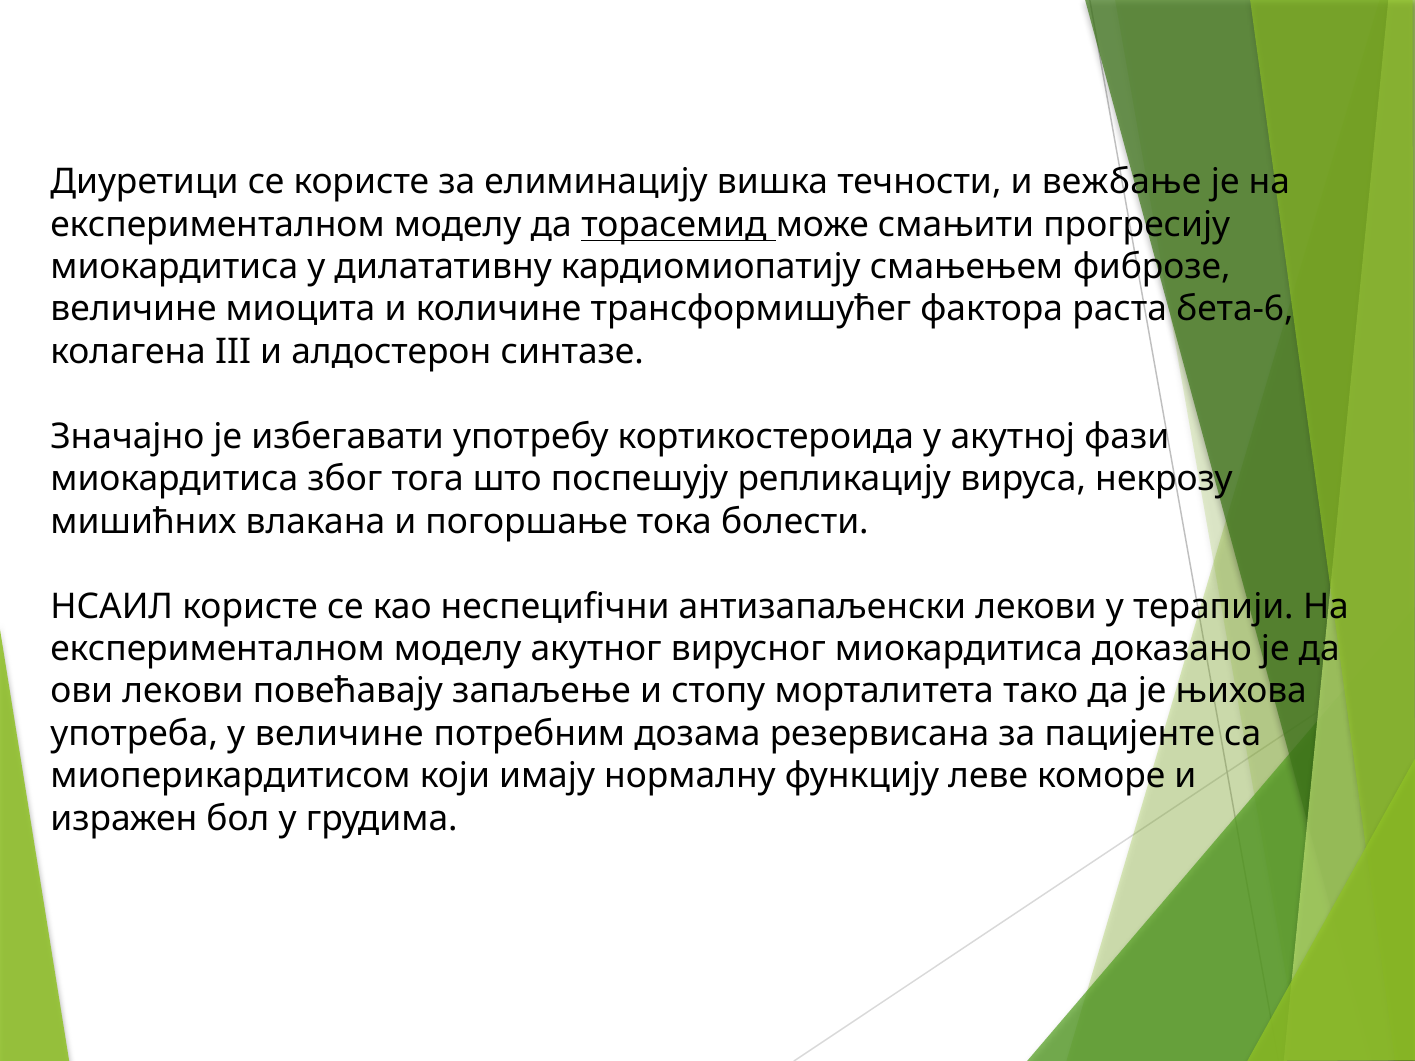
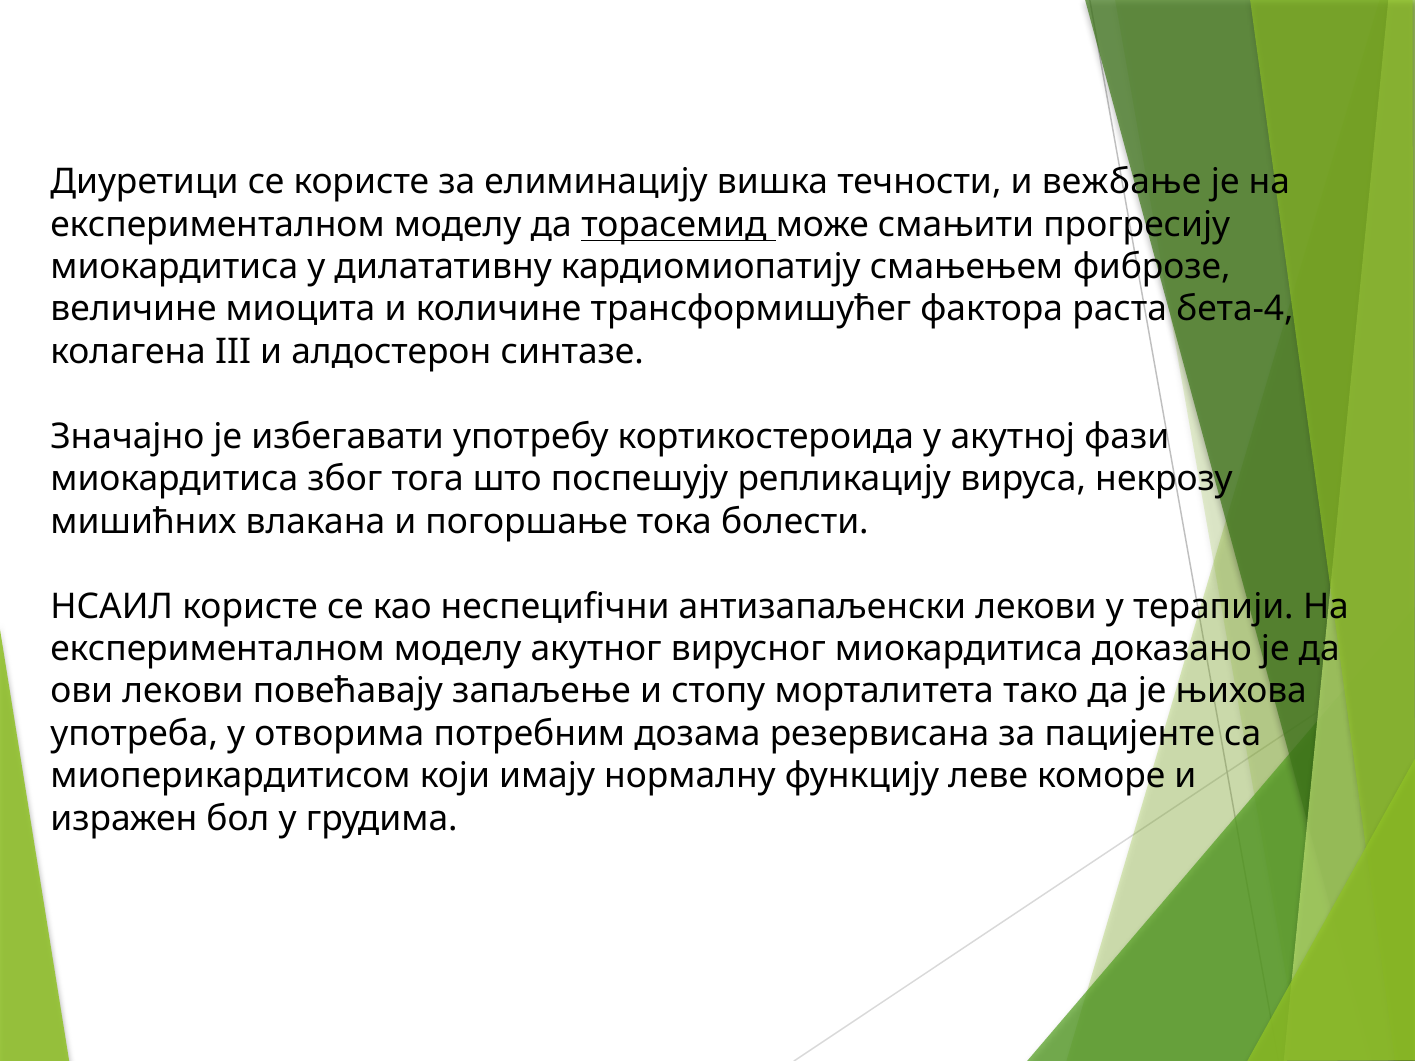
бета-6: бета-6 -> бета-4 (1235, 309)
у величине: величине -> отворима (339, 734)
